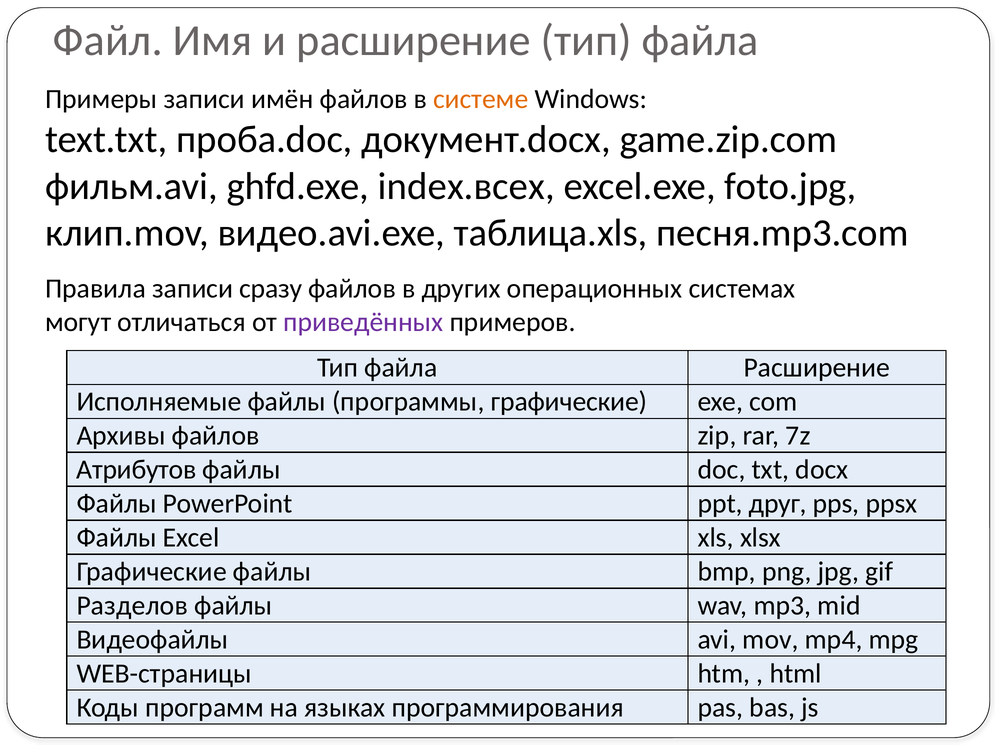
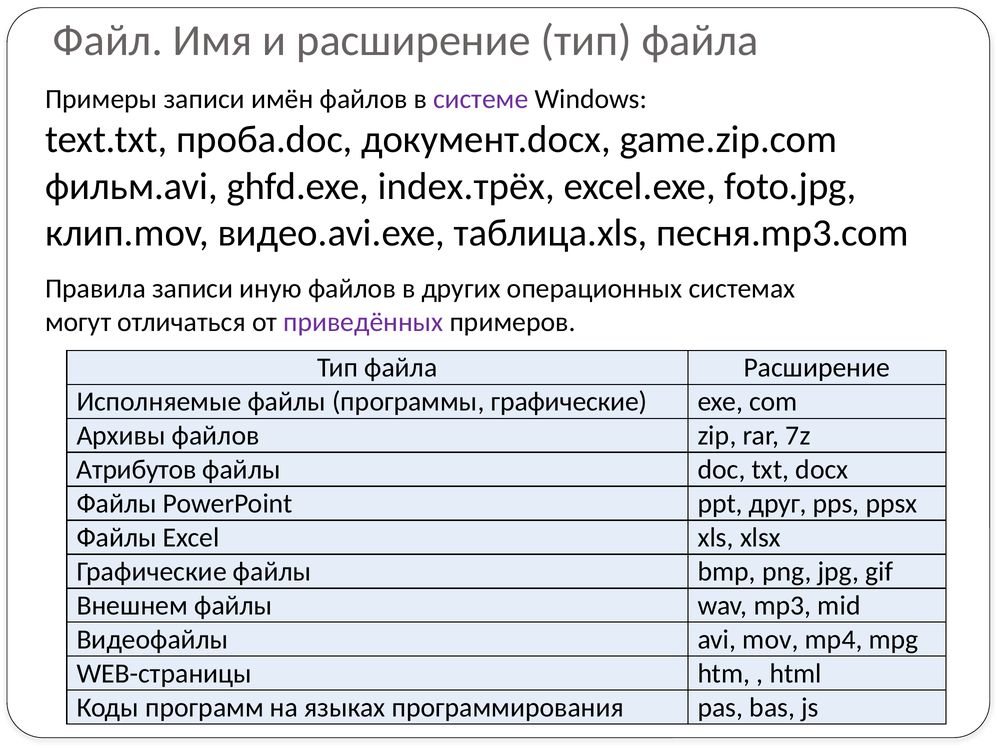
системе colour: orange -> purple (481, 99)
index.всех: index.всех -> index.трёх (466, 186)
сразу: сразу -> иную (271, 289)
Разделов: Разделов -> Внешнем (132, 605)
